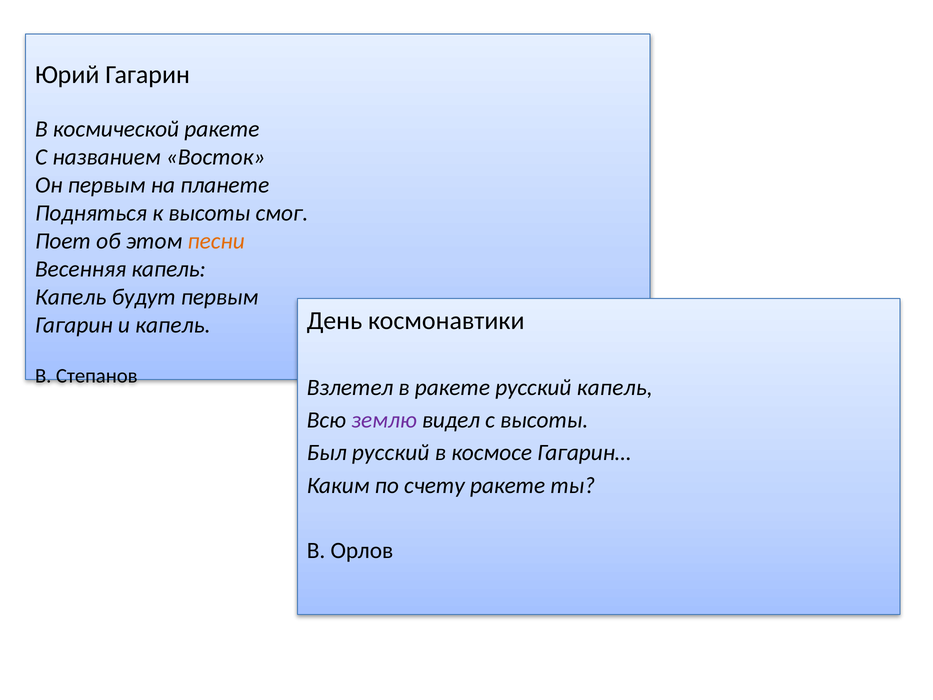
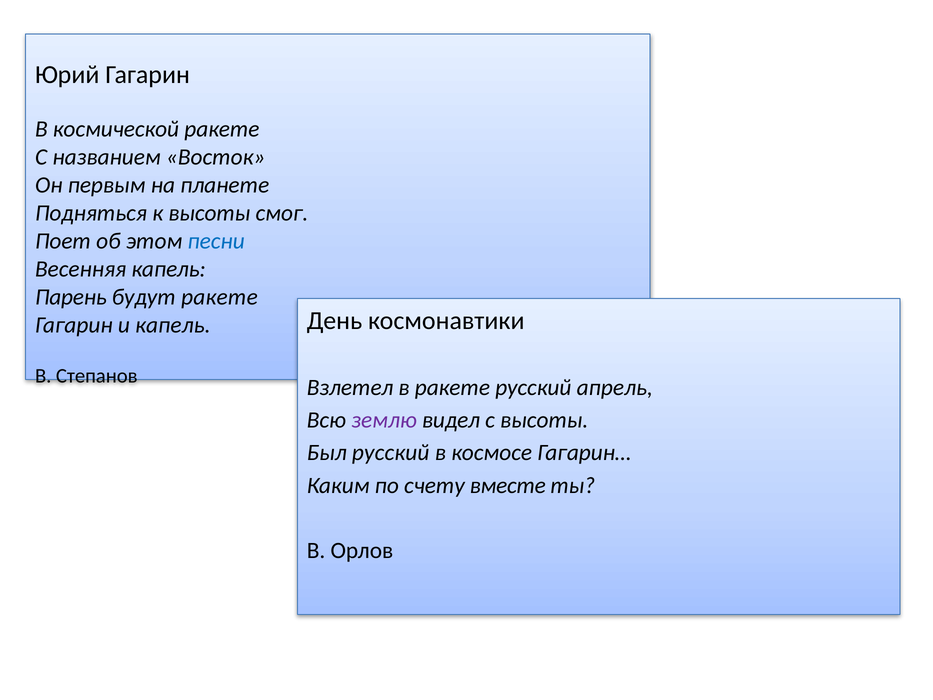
песни colour: orange -> blue (216, 241)
Капель: Капель -> Парень (71, 297)
будут первым: первым -> ракете (219, 297)
русский капель: капель -> апрель (615, 387)
счету ракете: ракете -> вместе (508, 485)
